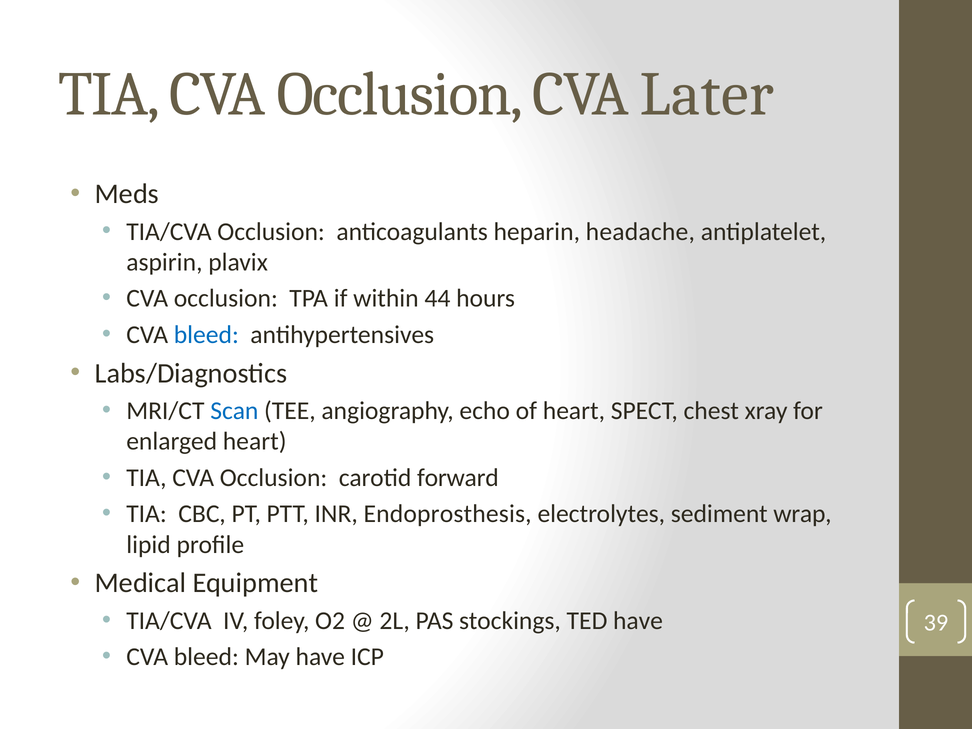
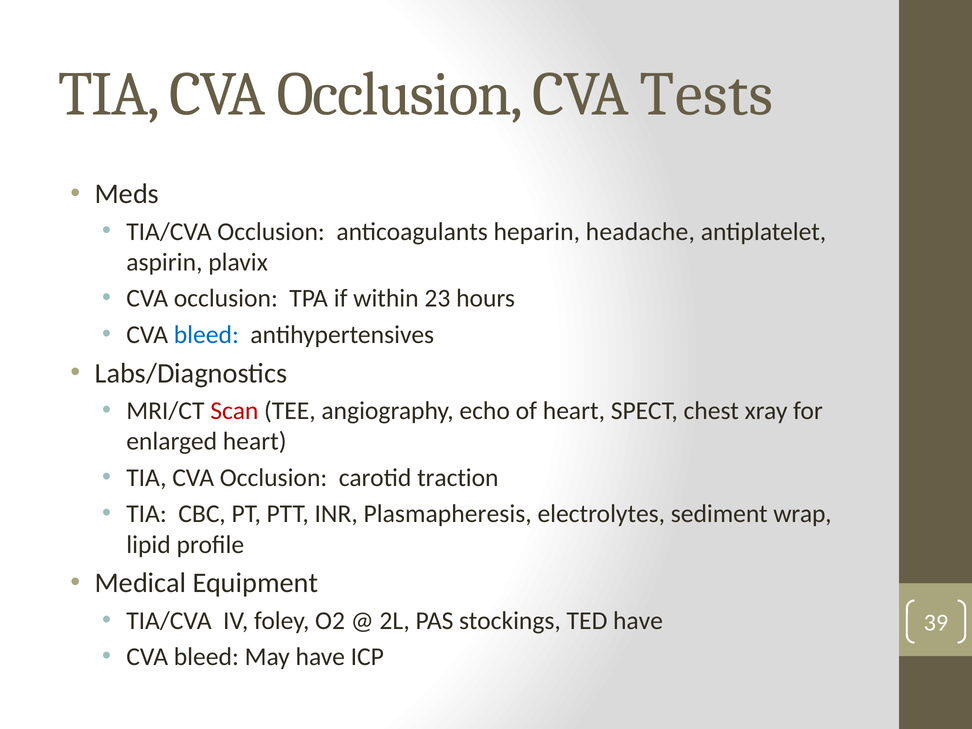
Later: Later -> Tests (707, 94)
44: 44 -> 23 (437, 298)
Scan colour: blue -> red (234, 411)
forward: forward -> traction (458, 478)
Endoprosthesis: Endoprosthesis -> Plasmapheresis (448, 514)
